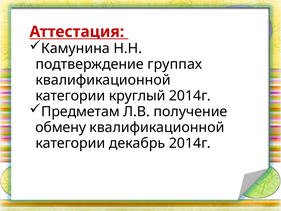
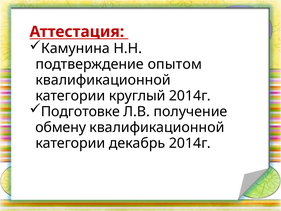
группах: группах -> опытом (175, 64)
Предметам: Предметам -> Подготовке (80, 112)
